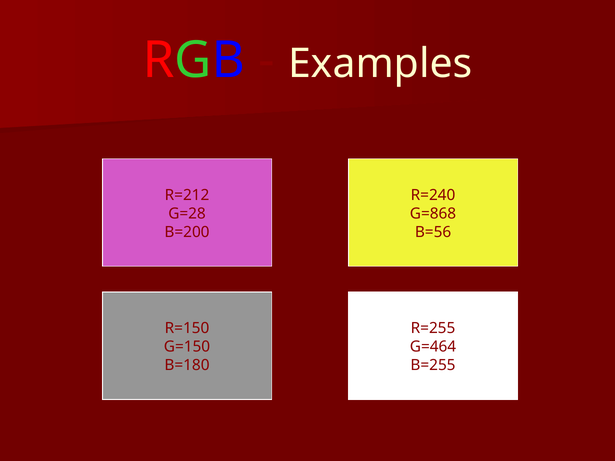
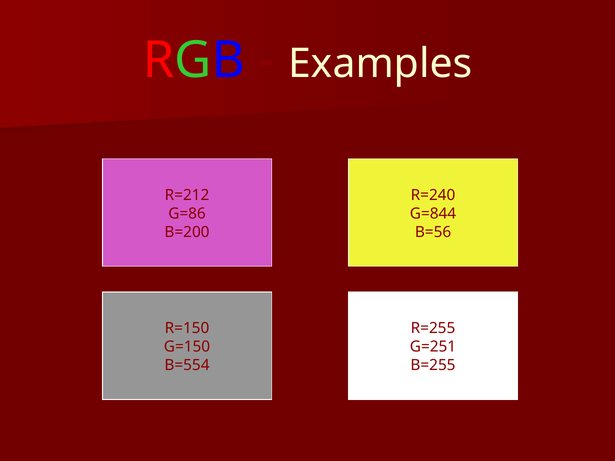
G=28: G=28 -> G=86 (187, 214)
G=868: G=868 -> G=844 (433, 214)
G=464: G=464 -> G=251 (433, 347)
B=180: B=180 -> B=554 (187, 365)
